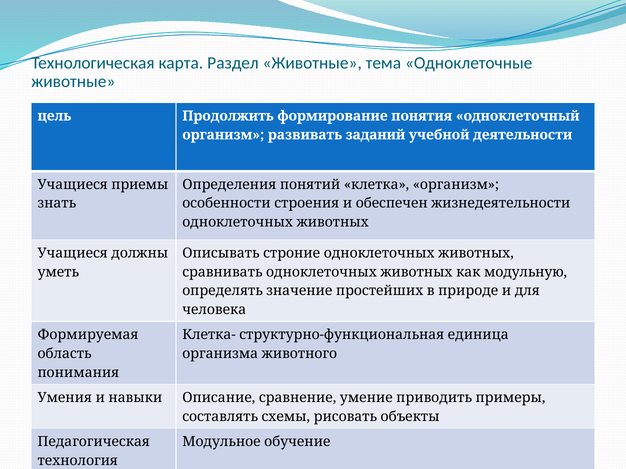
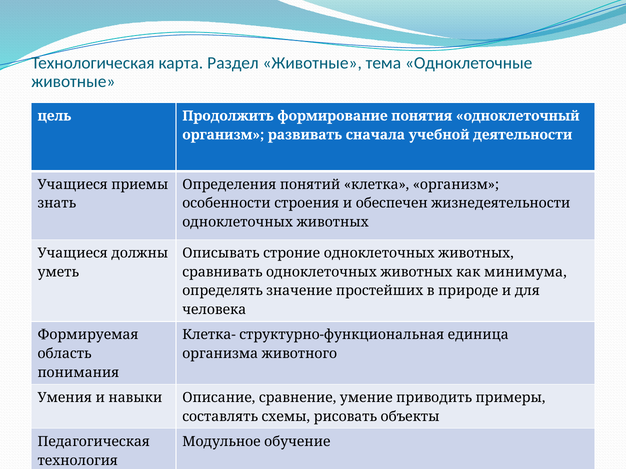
заданий: заданий -> сначала (375, 135)
модульную: модульную -> минимума (525, 272)
